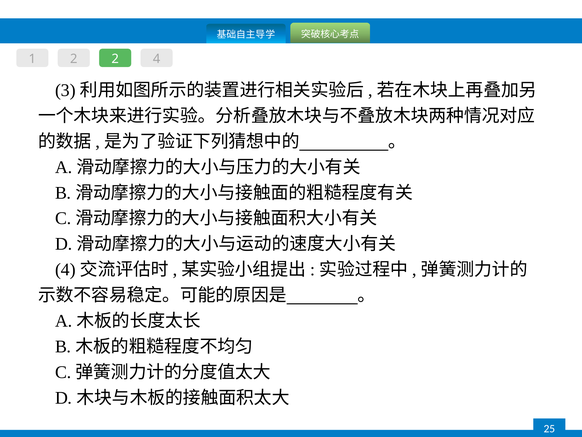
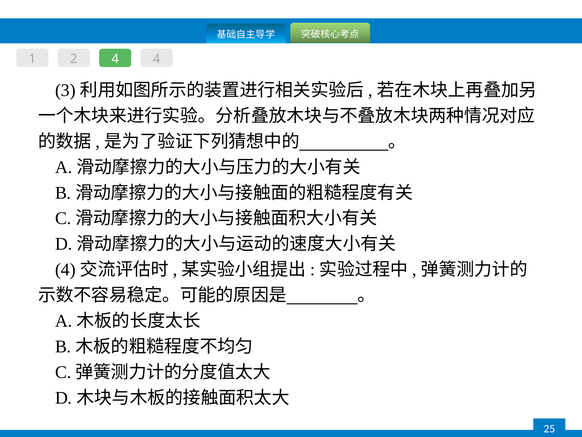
2 2: 2 -> 4 (115, 59)
